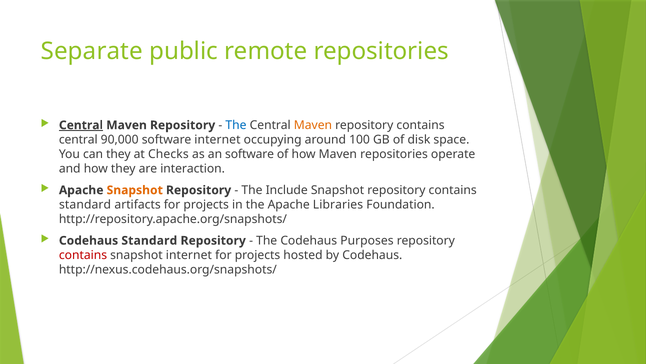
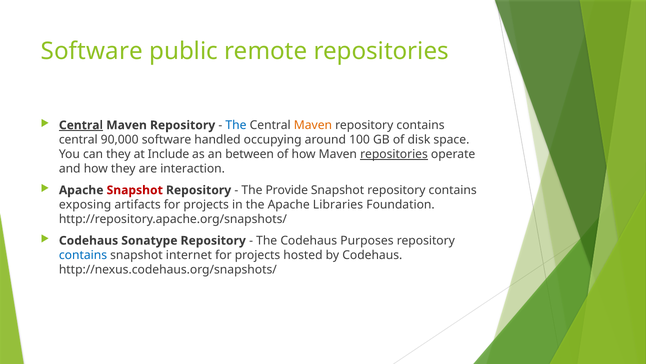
Separate: Separate -> Software (92, 51)
software internet: internet -> handled (218, 140)
Checks: Checks -> Include (169, 154)
an software: software -> between (250, 154)
repositories underline: none -> present (394, 154)
Snapshot colour: orange -> red (135, 190)
Include: Include -> Provide (287, 190)
standard: standard -> exposing (85, 204)
Codehaus Standard: Standard -> Sonatype (149, 240)
contains colour: red -> blue (83, 255)
